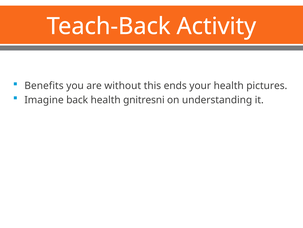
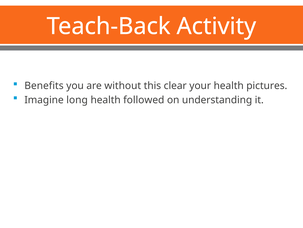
ends: ends -> clear (175, 86)
back: back -> long (77, 100)
gnitresni: gnitresni -> followed (144, 100)
